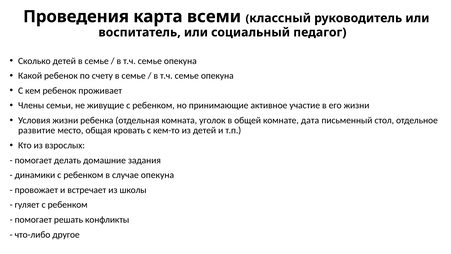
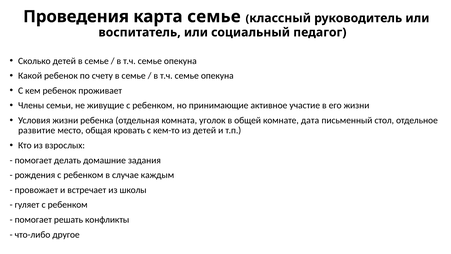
карта всеми: всеми -> семье (214, 17)
динамики: динамики -> рождения (35, 175)
случае опекуна: опекуна -> каждым (157, 175)
